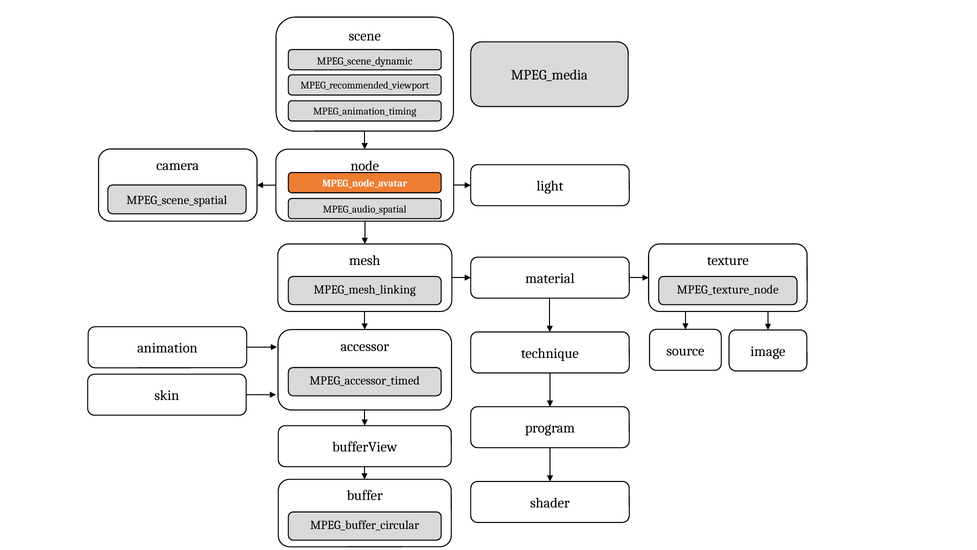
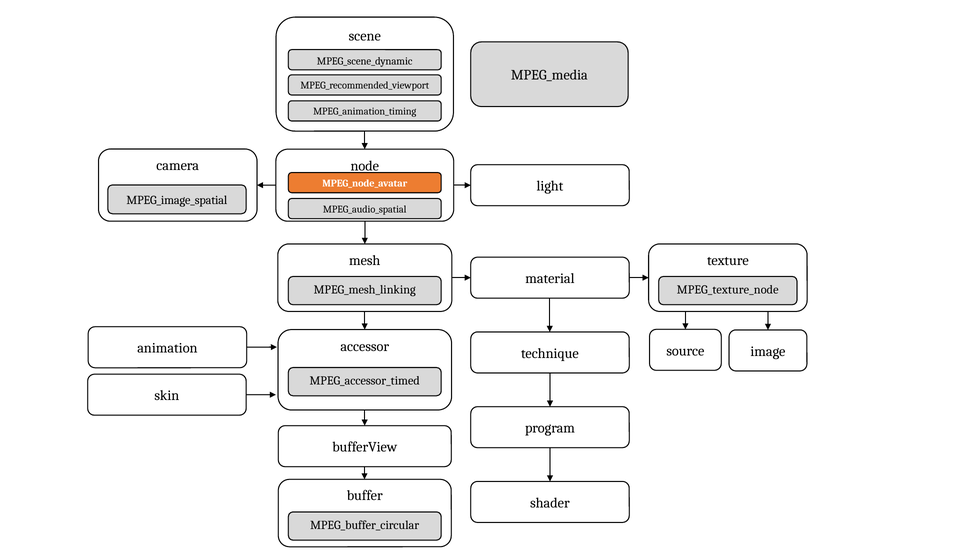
MPEG_scene_spatial: MPEG_scene_spatial -> MPEG_image_spatial (177, 200)
